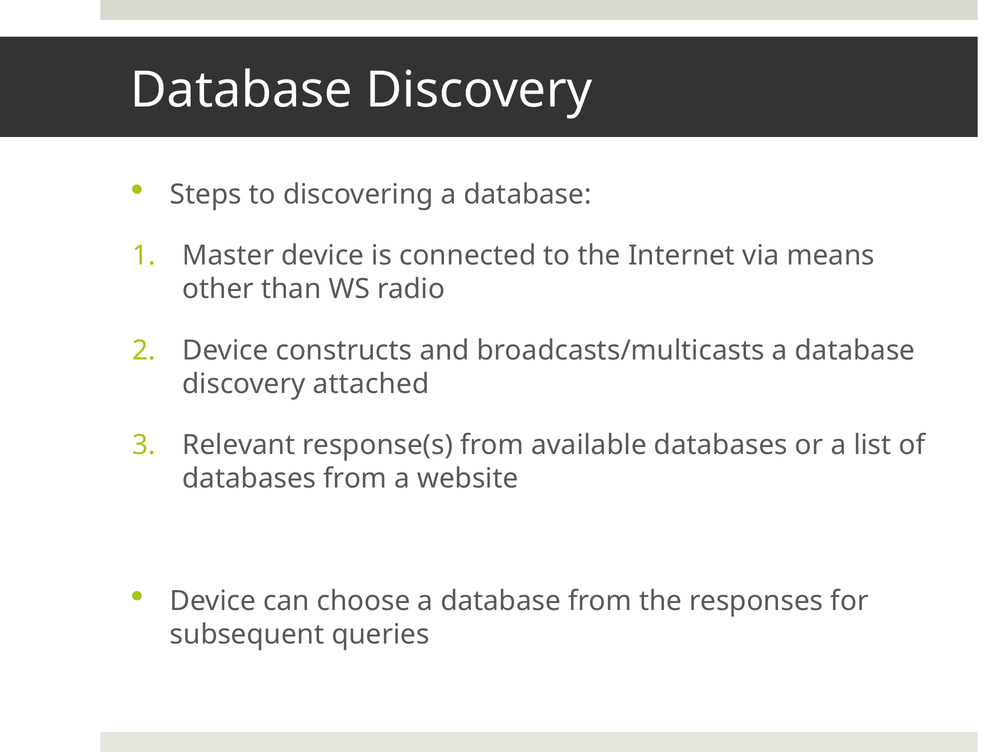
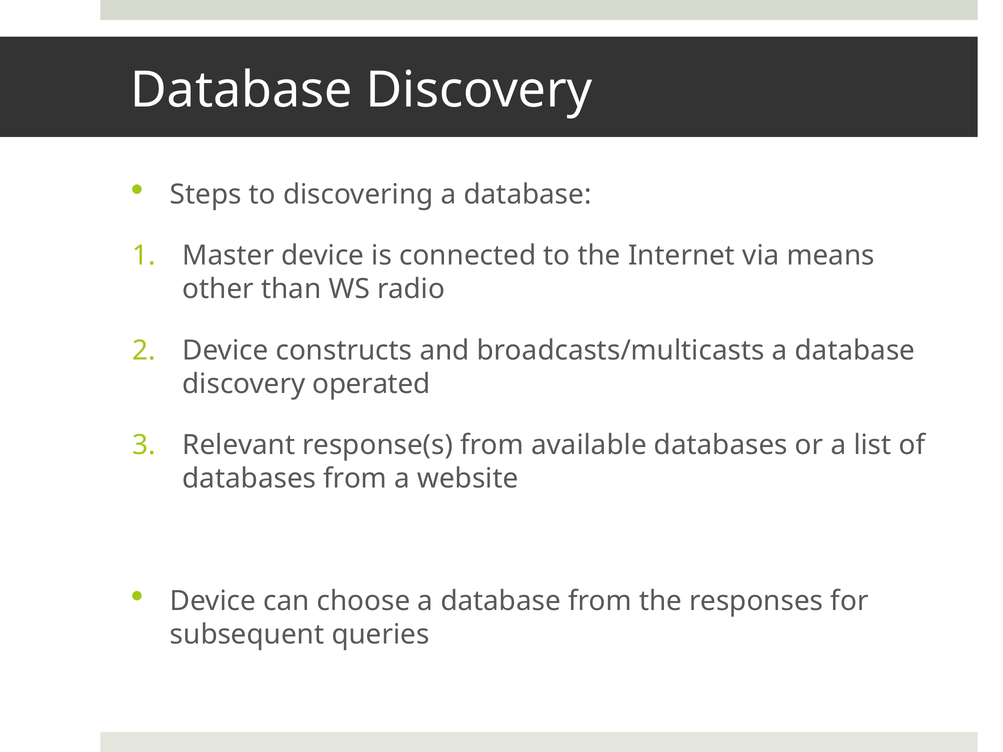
attached: attached -> operated (371, 384)
